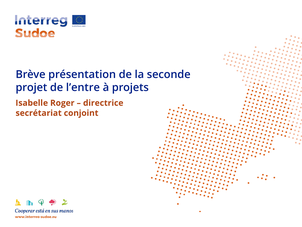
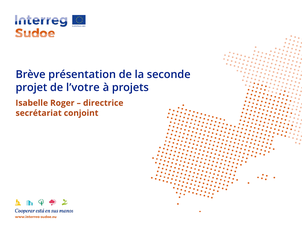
l’entre: l’entre -> l’votre (83, 87)
